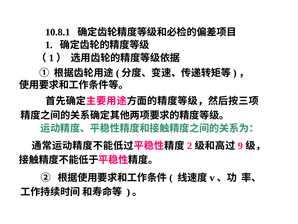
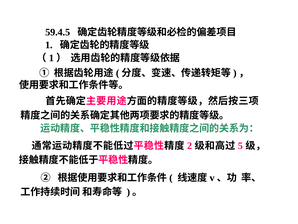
10.8.1: 10.8.1 -> 59.4.5 (58, 32)
9: 9 -> 5 (240, 145)
